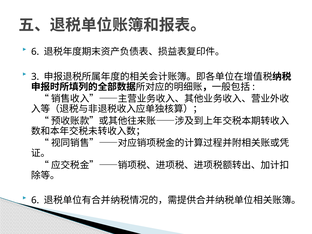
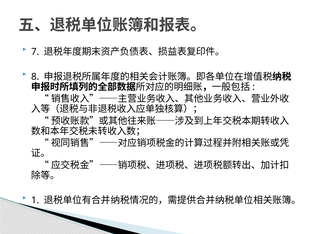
6: 6 -> 7 (35, 52)
3: 3 -> 8 (35, 77)
6: 6 -> 1 (35, 200)
